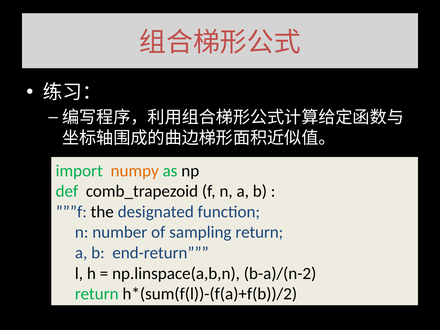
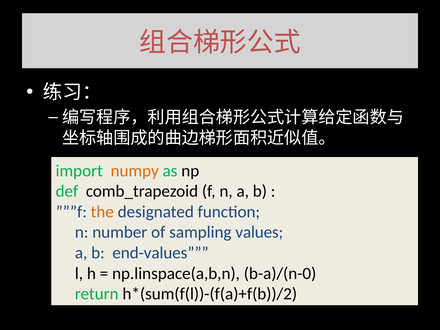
the colour: black -> orange (102, 212)
sampling return: return -> values (259, 232)
end-return: end-return -> end-values (161, 253)
b-a)/(n-2: b-a)/(n-2 -> b-a)/(n-0 (280, 273)
